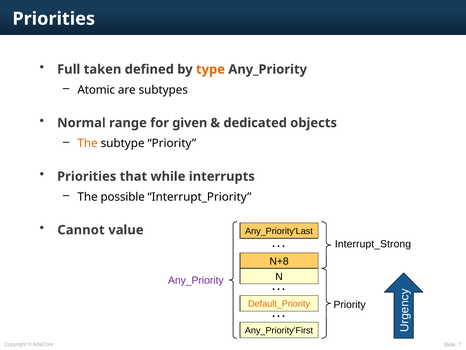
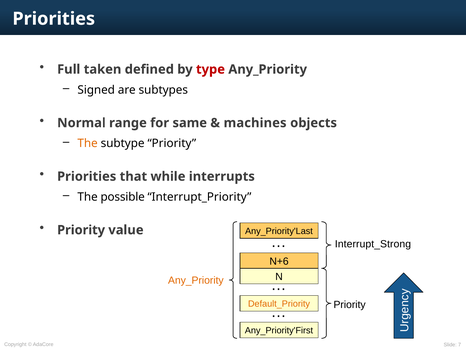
type colour: orange -> red (210, 69)
Atomic: Atomic -> Signed (96, 90)
given: given -> same (190, 123)
dedicated: dedicated -> machines (255, 123)
Cannot: Cannot -> Priority (81, 230)
N+8: N+8 -> N+6 (279, 261)
Any_Priority colour: purple -> orange (196, 280)
